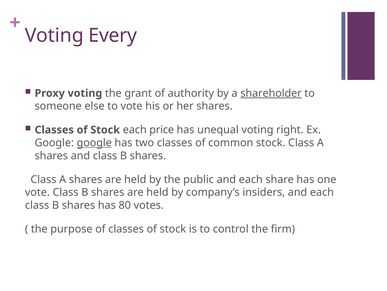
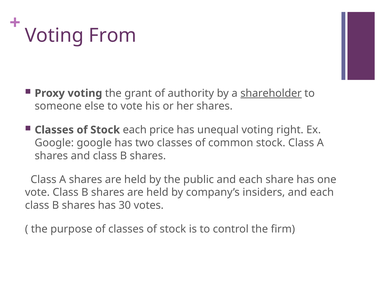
Every: Every -> From (113, 35)
google underline: present -> none (94, 142)
80: 80 -> 30 (125, 205)
